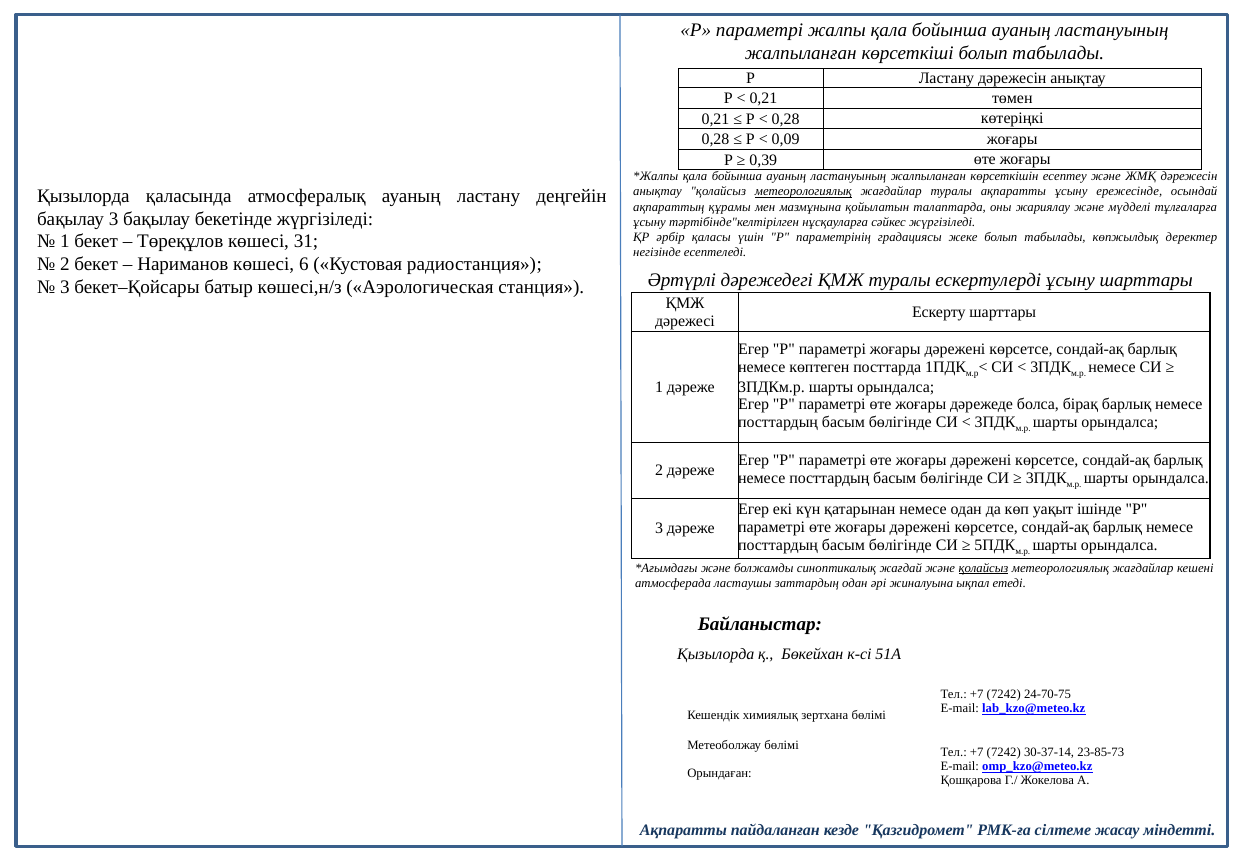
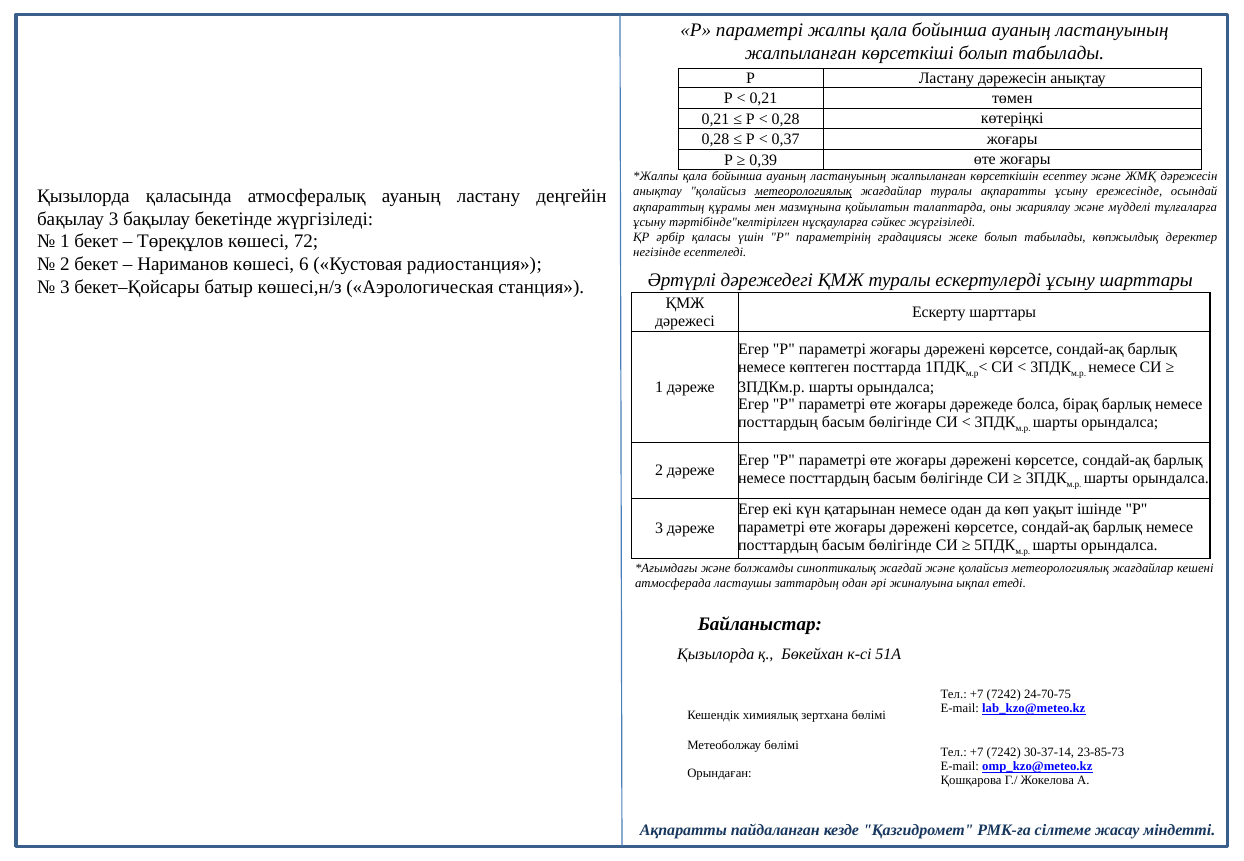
0,09: 0,09 -> 0,37 (786, 140)
31: 31 -> 72 (306, 242)
қолайсыз underline: present -> none (984, 568)
